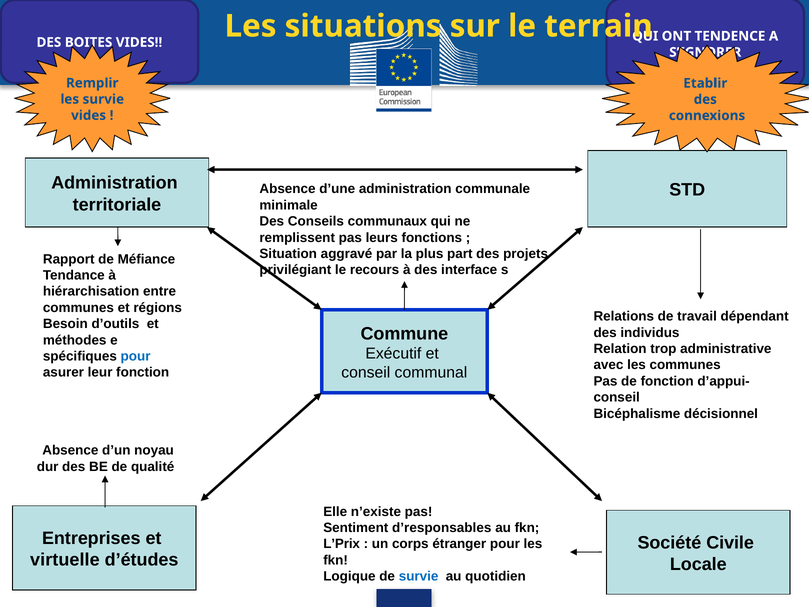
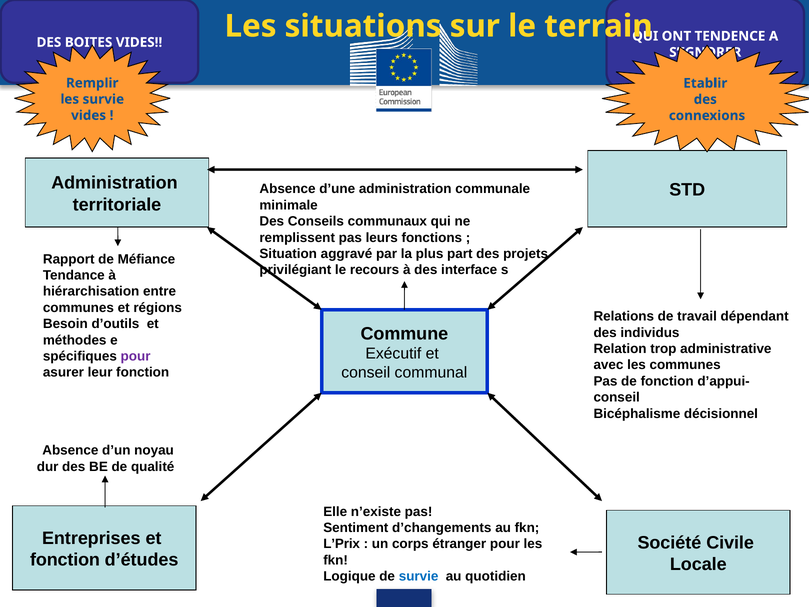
pour colour: blue -> purple (136, 356)
d’responsables: d’responsables -> d’changements (442, 528)
virtuelle: virtuelle -> fonction (65, 560)
